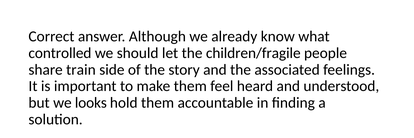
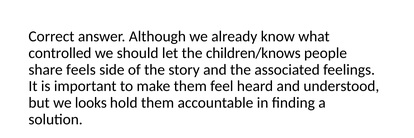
children/fragile: children/fragile -> children/knows (253, 53)
train: train -> feels (81, 70)
